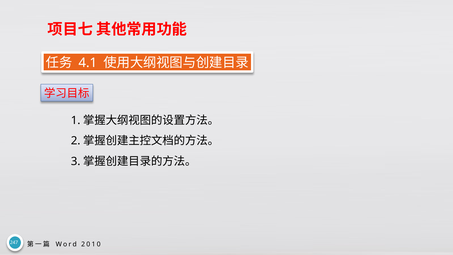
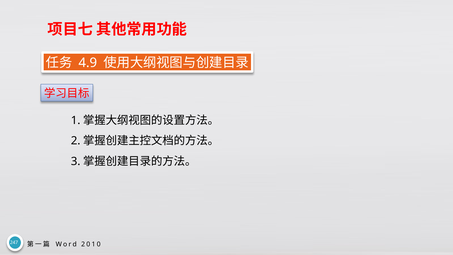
4.1: 4.1 -> 4.9 (88, 63)
